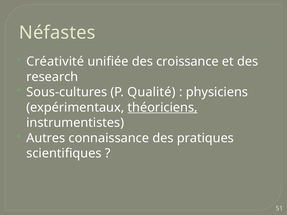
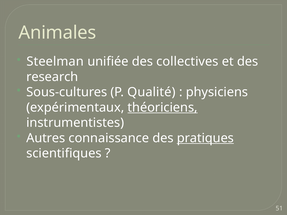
Néfastes: Néfastes -> Animales (57, 33)
Créativité: Créativité -> Steelman (55, 62)
croissance: croissance -> collectives (187, 62)
pratiques underline: none -> present (205, 138)
